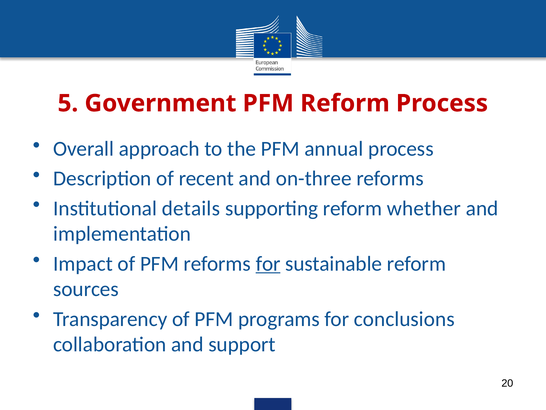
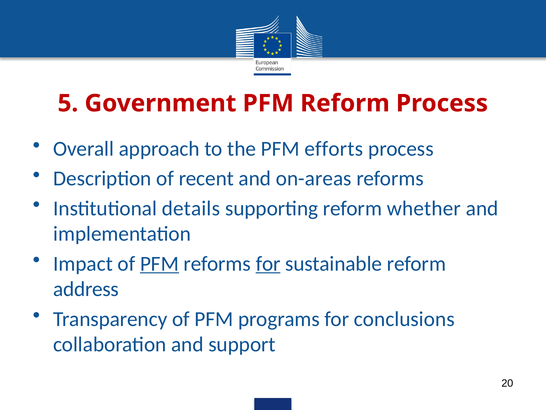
annual: annual -> efforts (334, 149)
on-three: on-three -> on-areas (314, 178)
PFM underline: none -> present (159, 263)
sources: sources -> address (86, 289)
